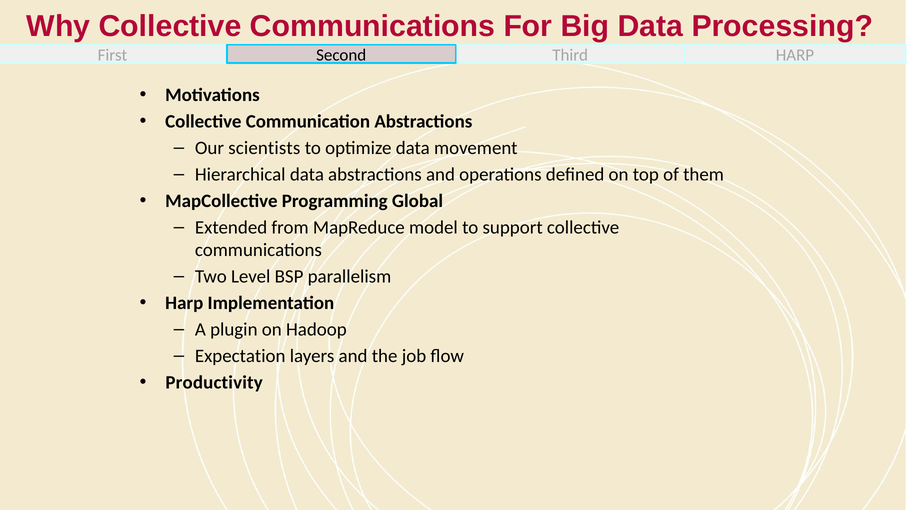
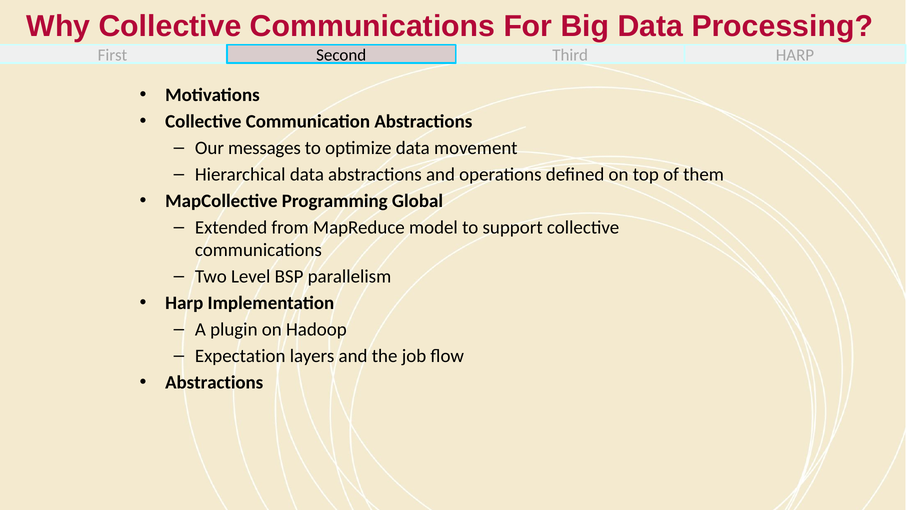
scientists: scientists -> messages (264, 148)
Productivity: Productivity -> Abstractions (214, 383)
